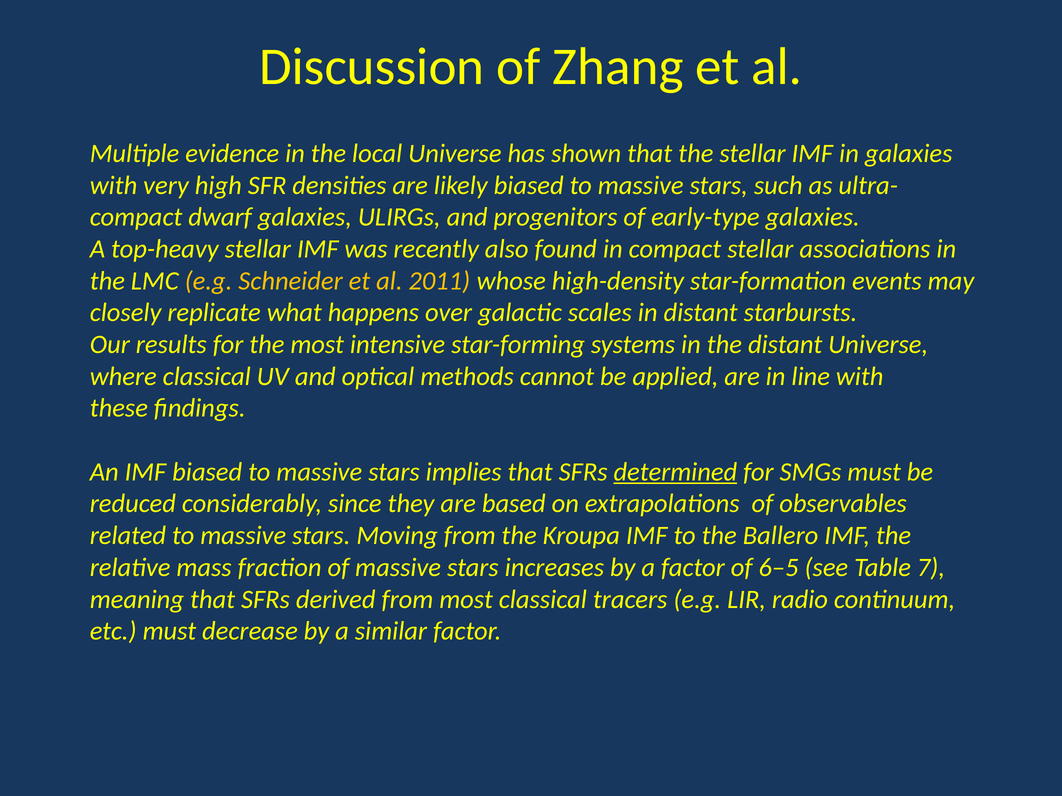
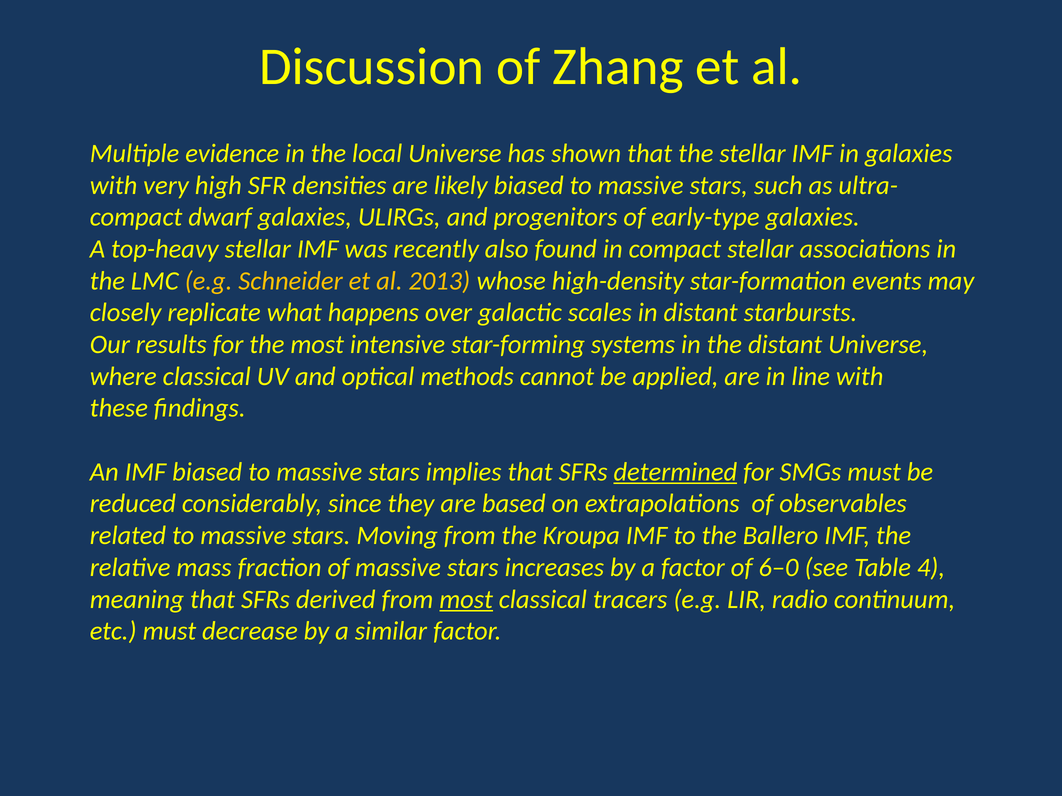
2011: 2011 -> 2013 (439, 281)
6–5: 6–5 -> 6–0 (778, 568)
7: 7 -> 4 (931, 568)
most underline: none -> present (466, 600)
